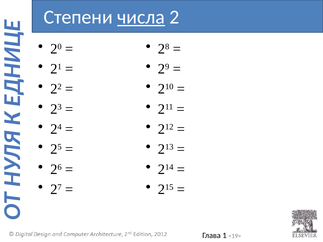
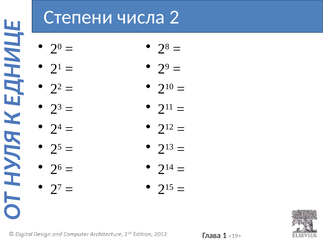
числа underline: present -> none (141, 17)
